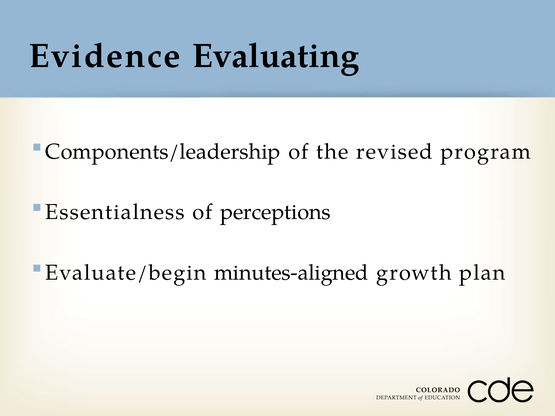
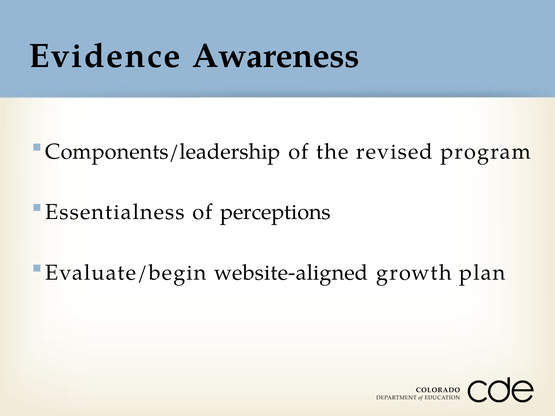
Evaluating: Evaluating -> Awareness (276, 56)
minutes-aligned: minutes-aligned -> website-aligned (291, 273)
